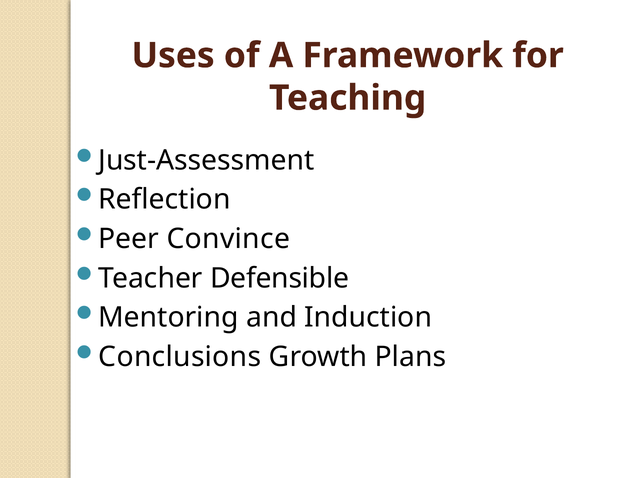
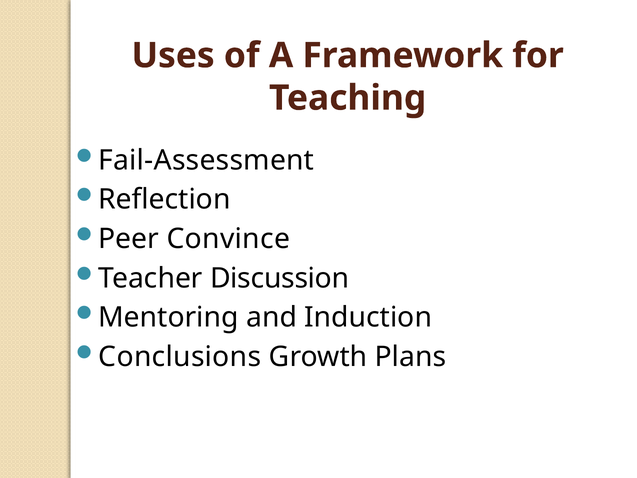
Just-Assessment: Just-Assessment -> Fail-Assessment (206, 160)
Defensible: Defensible -> Discussion (280, 278)
